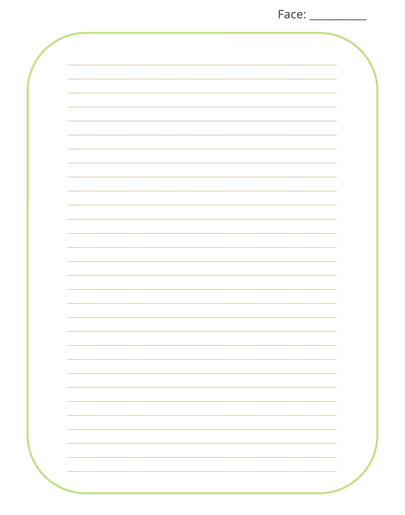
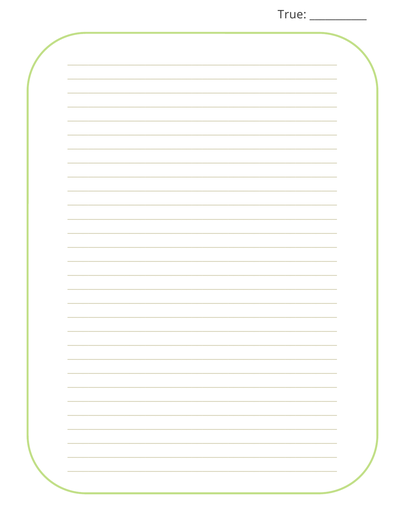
Face: Face -> True (292, 15)
